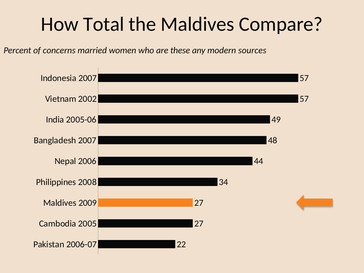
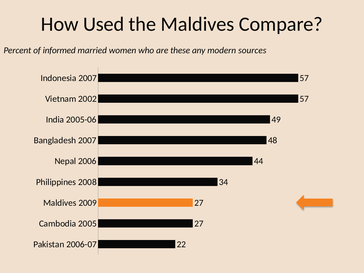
Total: Total -> Used (104, 24)
concerns: concerns -> informed (59, 50)
